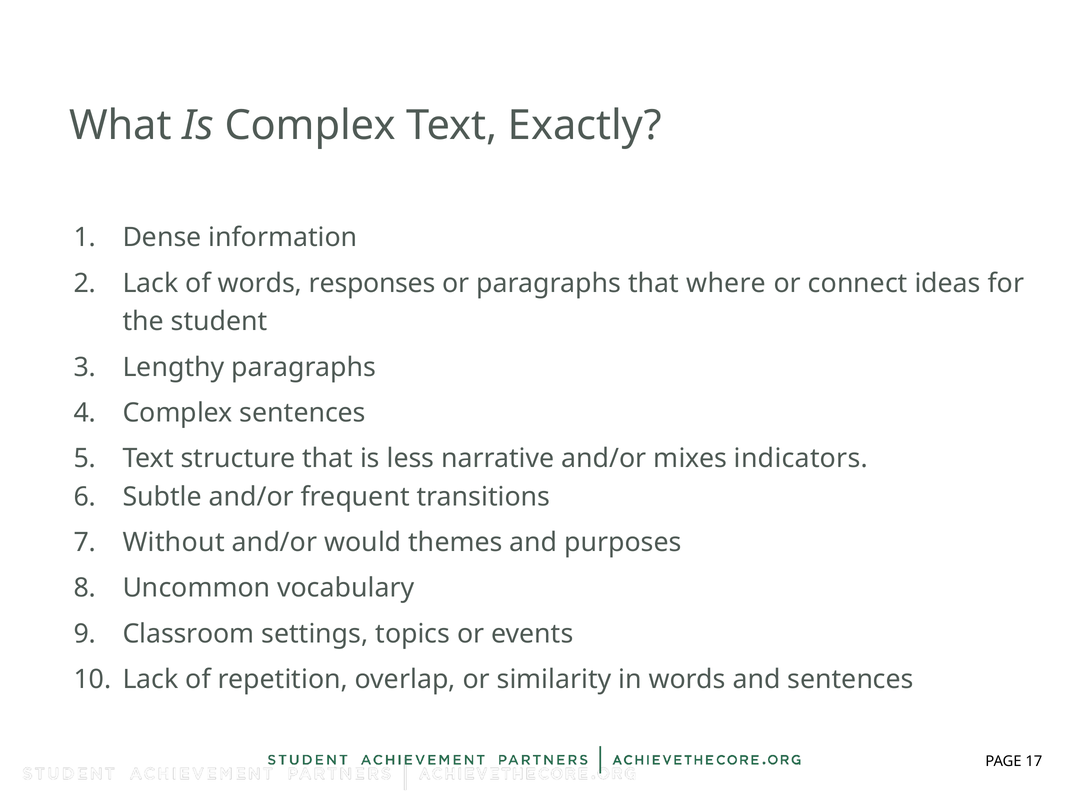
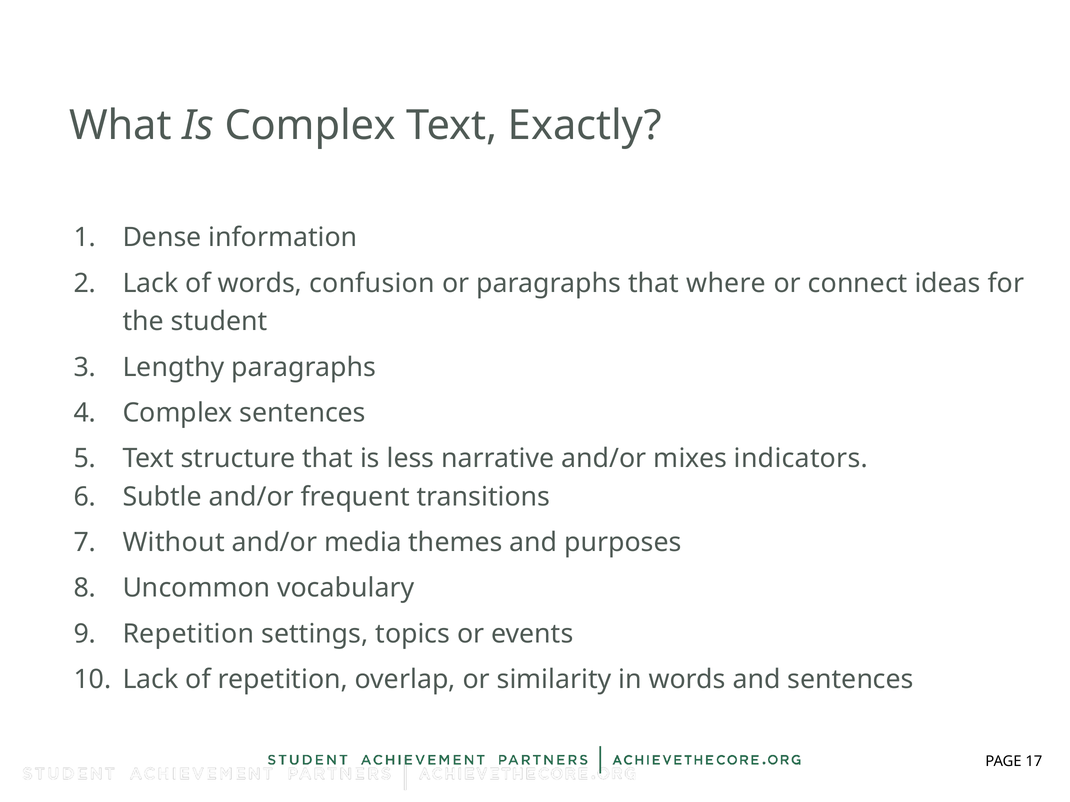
responses: responses -> confusion (372, 283)
would: would -> media (363, 543)
Classroom: Classroom -> Repetition (188, 634)
